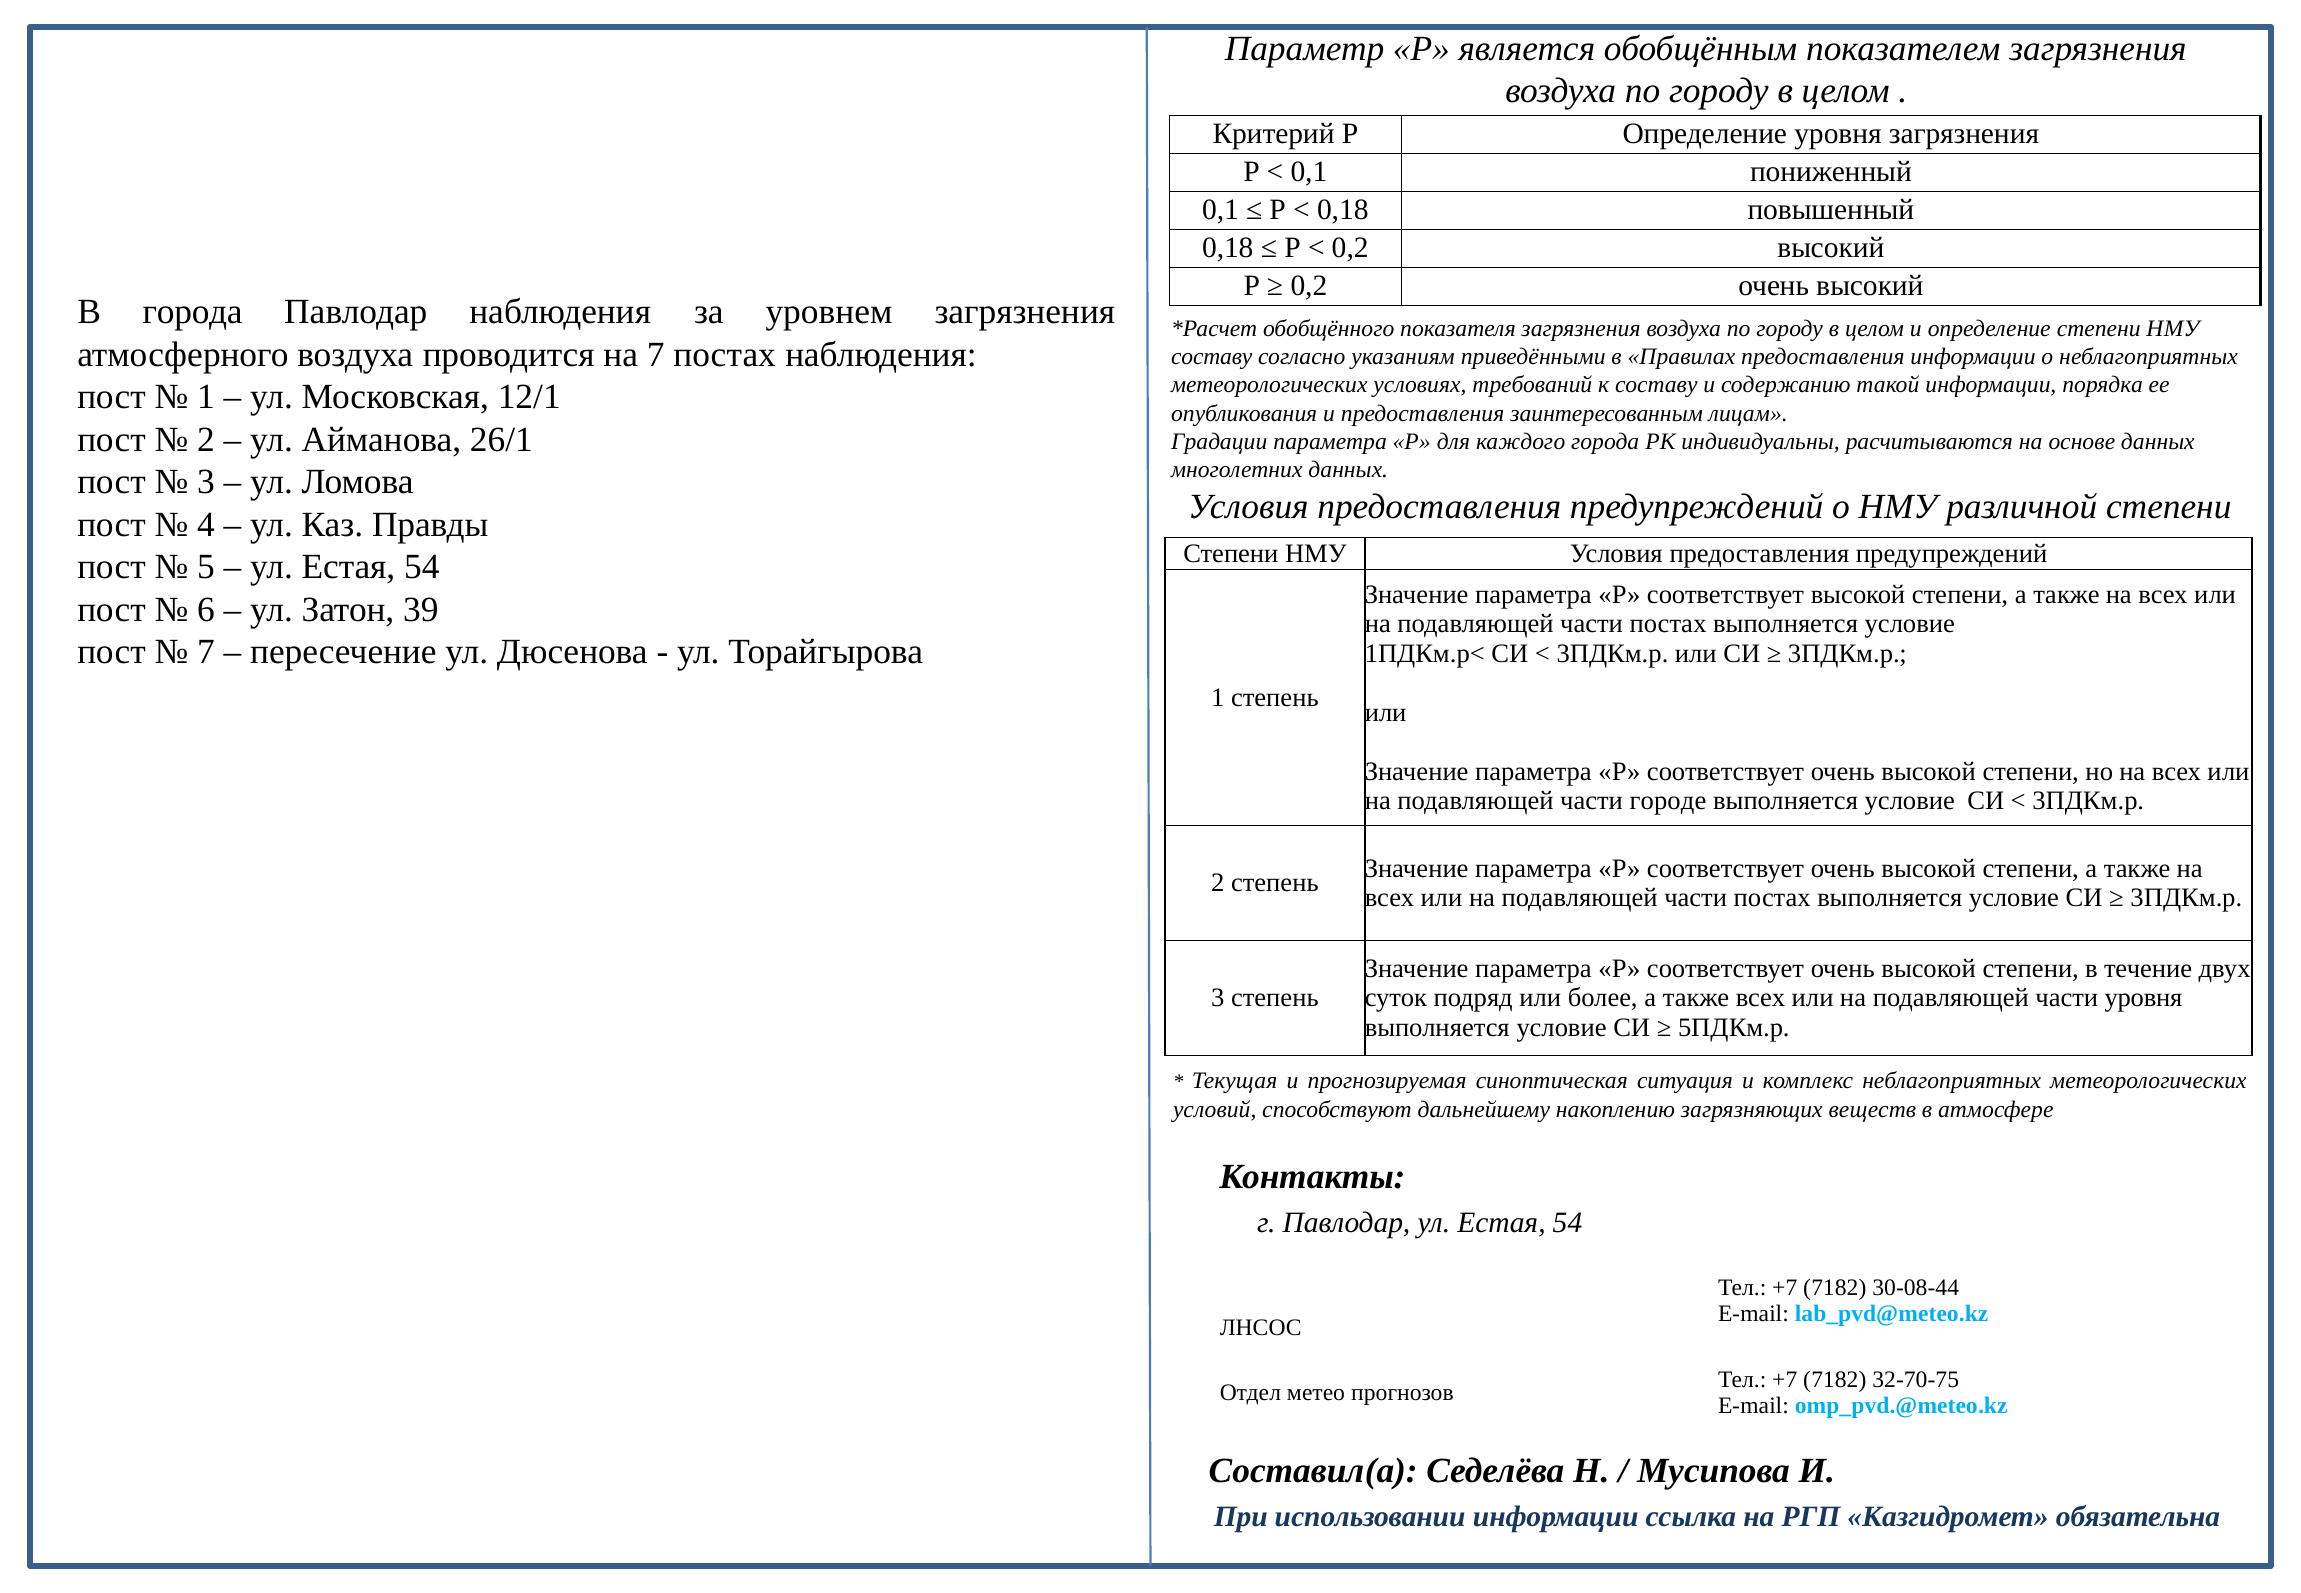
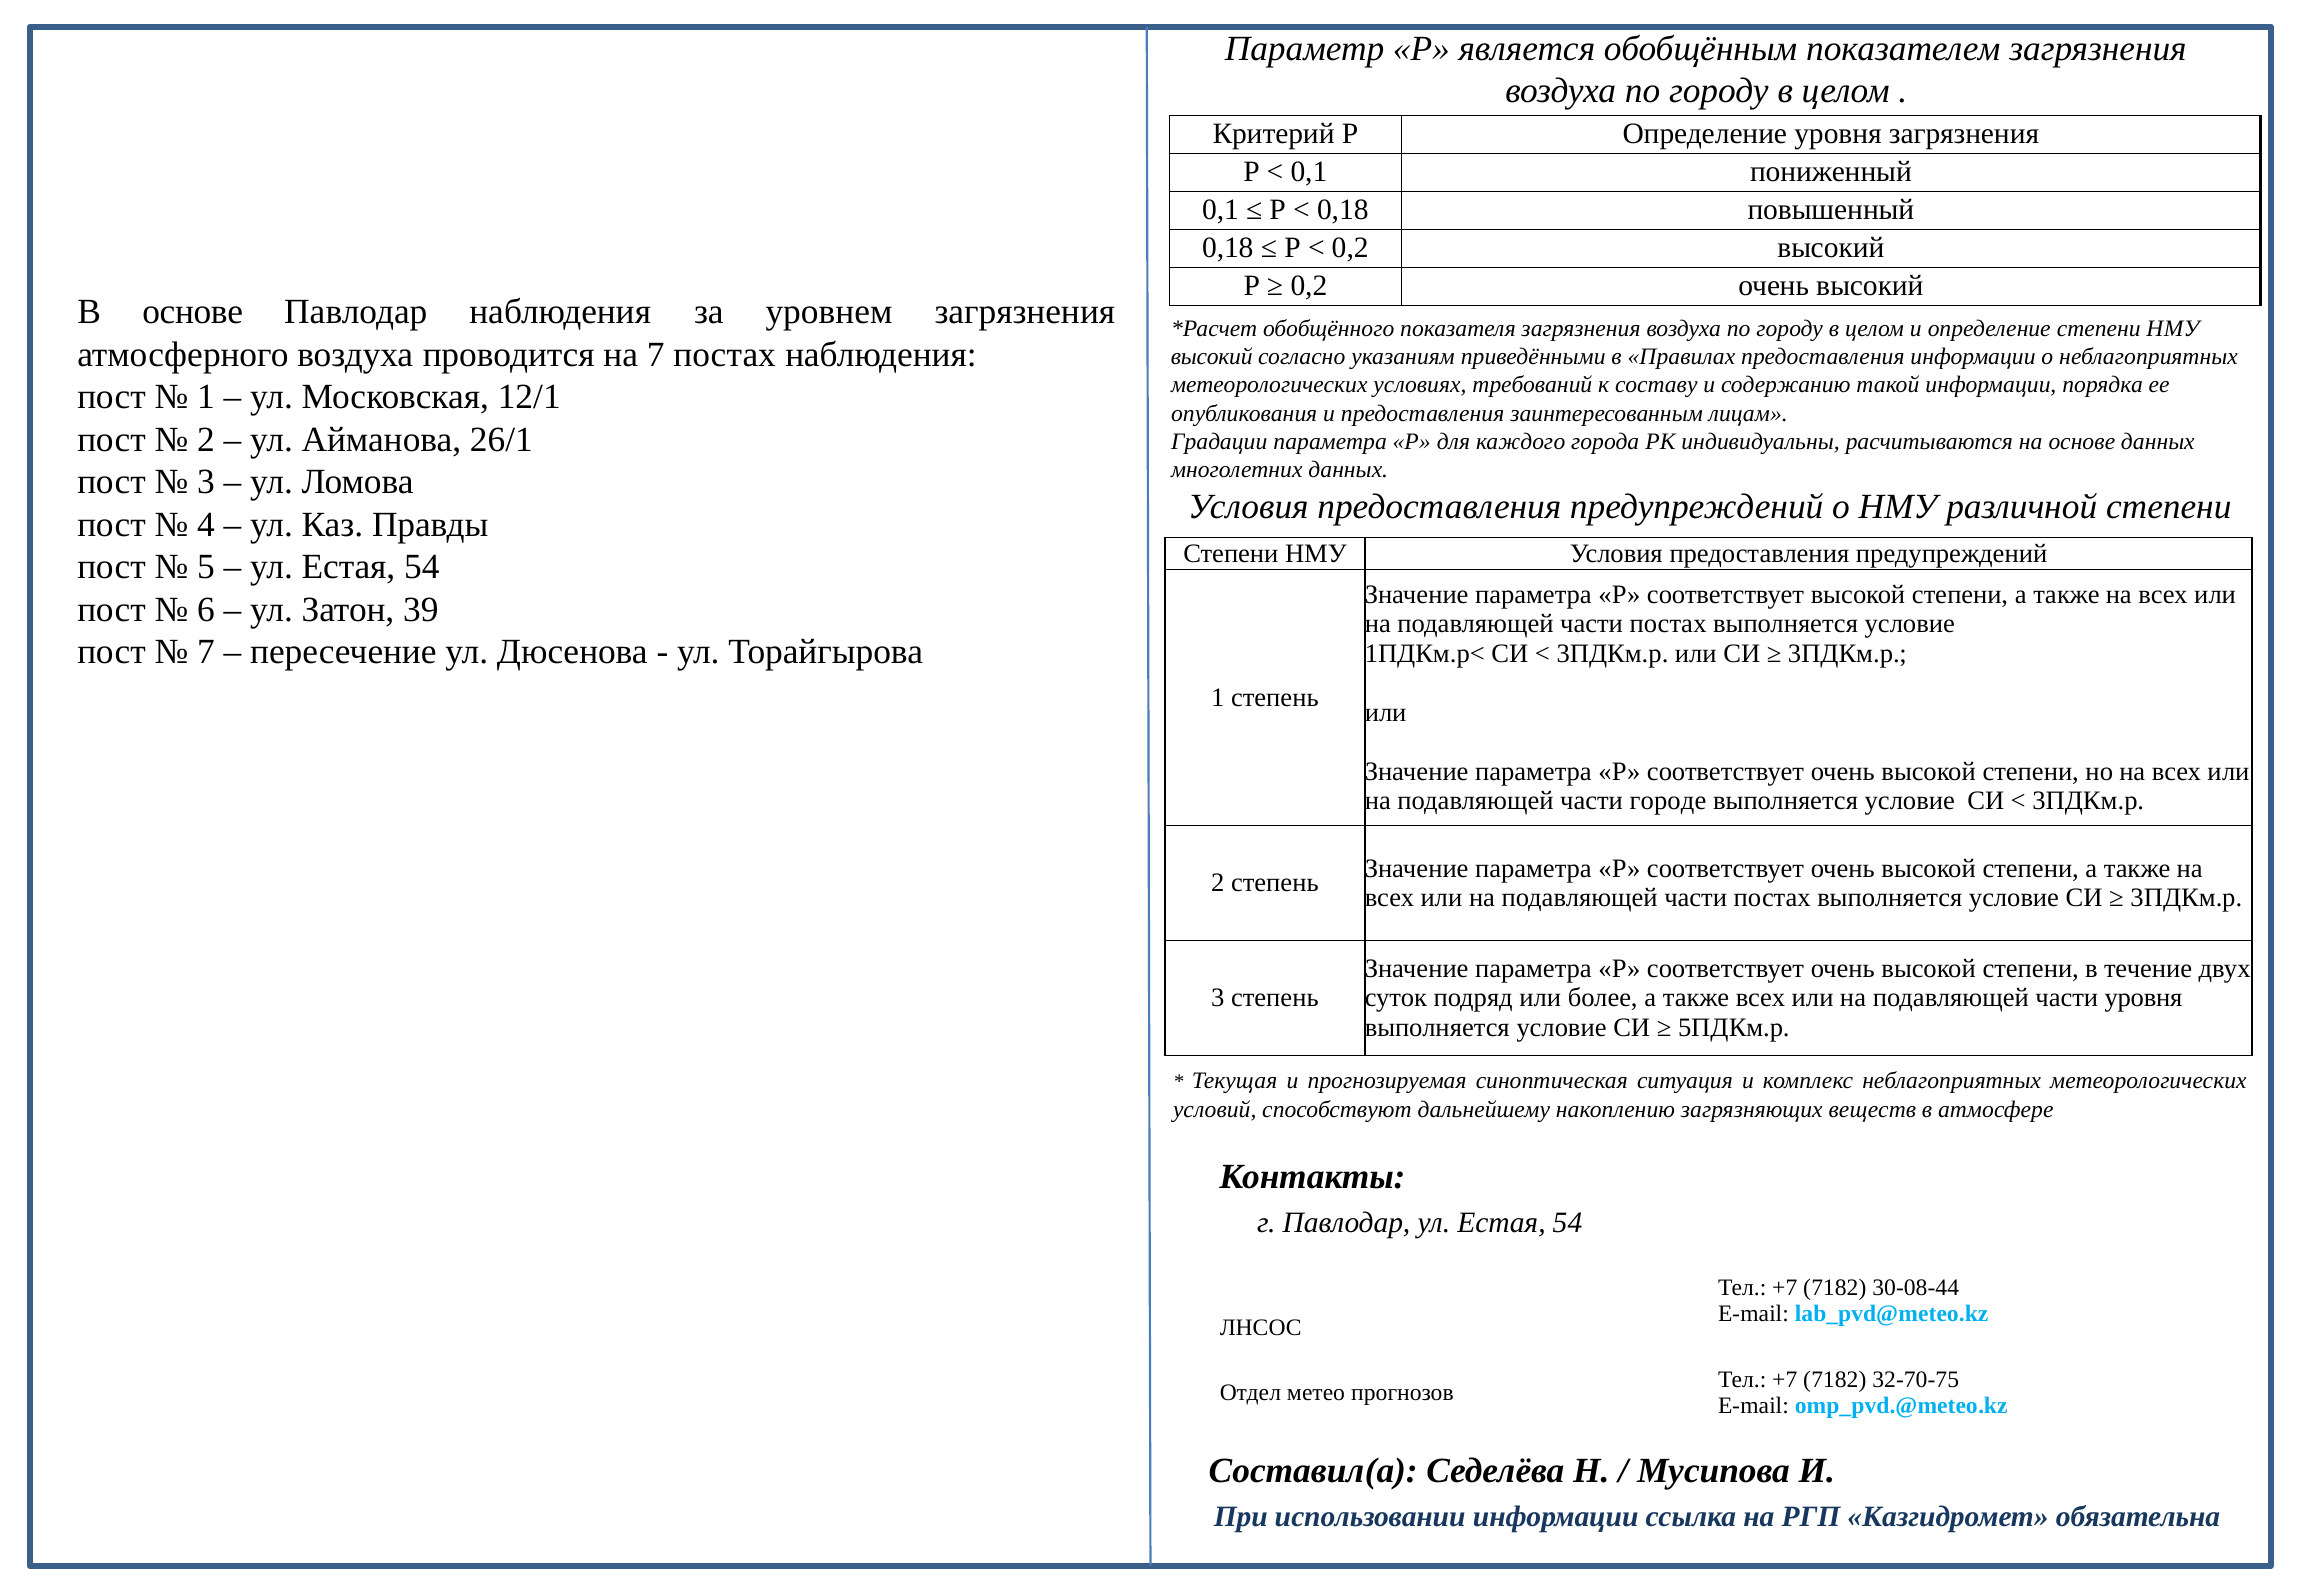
В города: города -> основе (193, 312)
составу: составу -> высокий (1212, 357)
